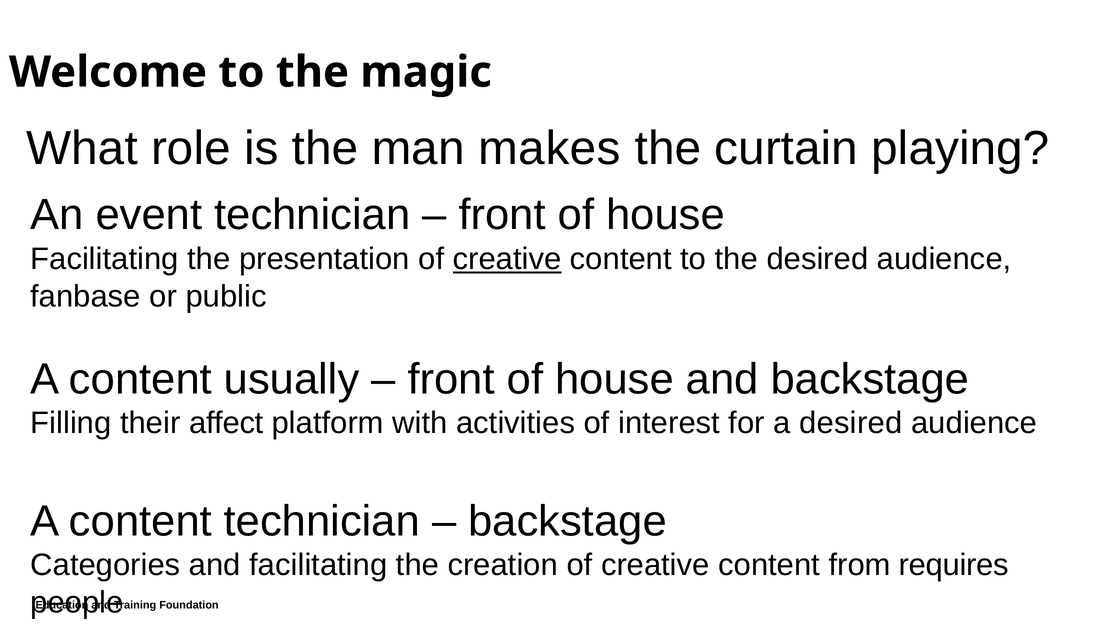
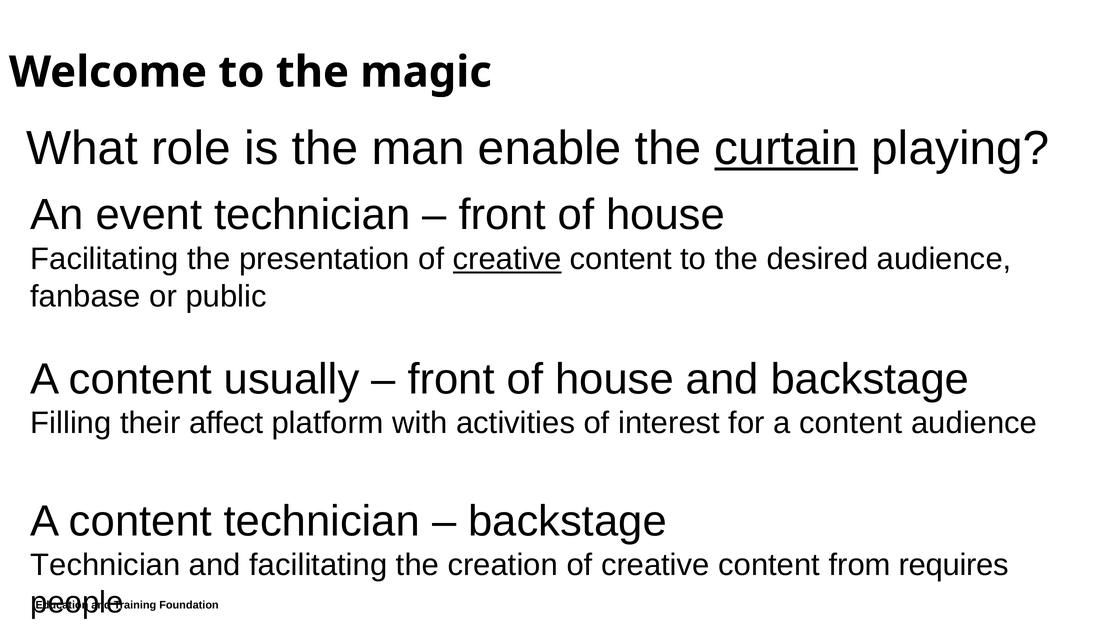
makes: makes -> enable (550, 148)
curtain underline: none -> present (786, 148)
for a desired: desired -> content (851, 423)
Categories: Categories -> Technician (105, 565)
